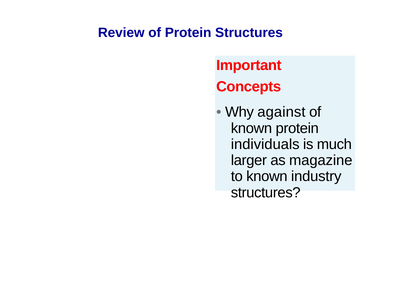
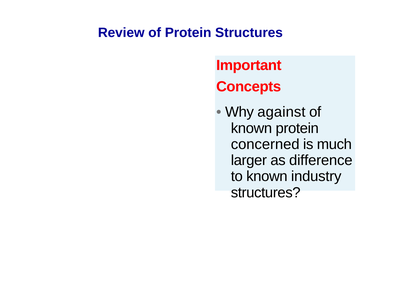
individuals: individuals -> concerned (265, 145)
magazine: magazine -> difference (321, 161)
